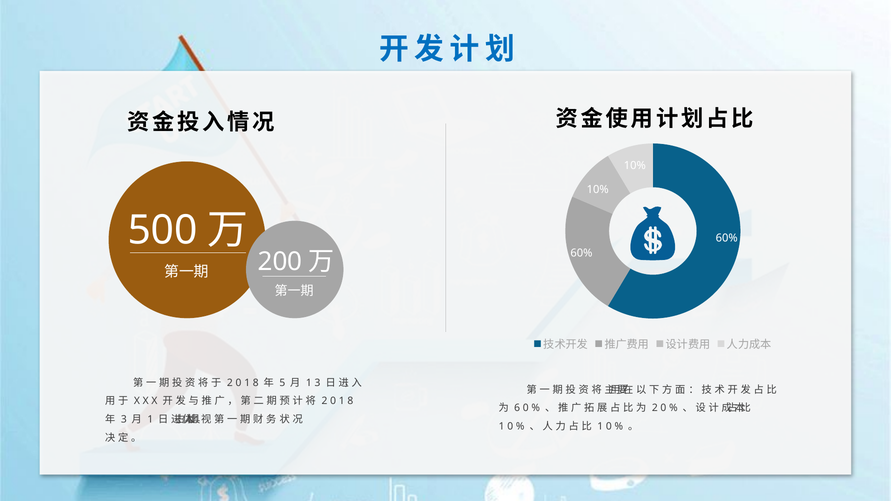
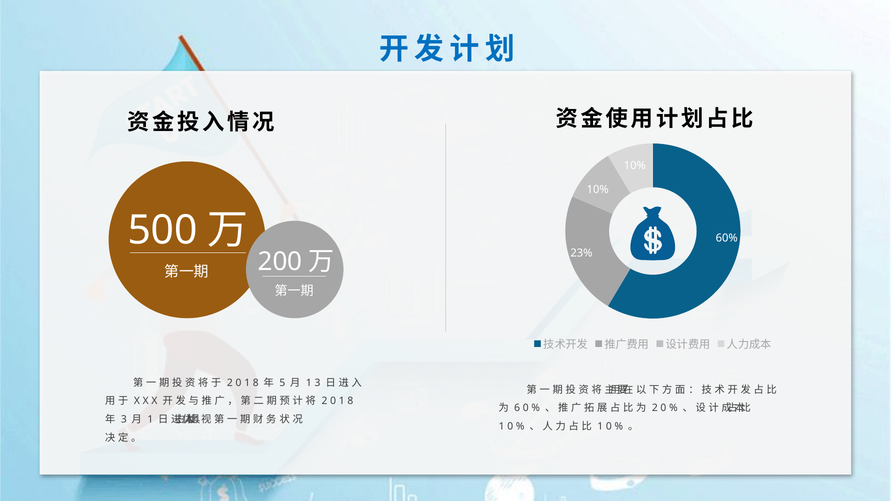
60%: 60% -> 23% (581, 253)
